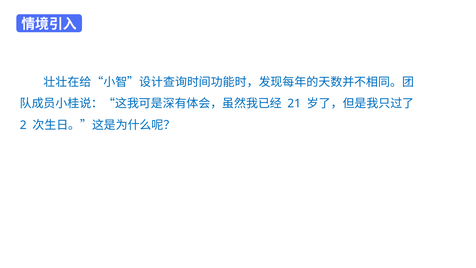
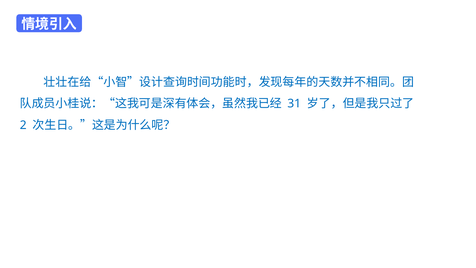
21: 21 -> 31 (294, 104)
